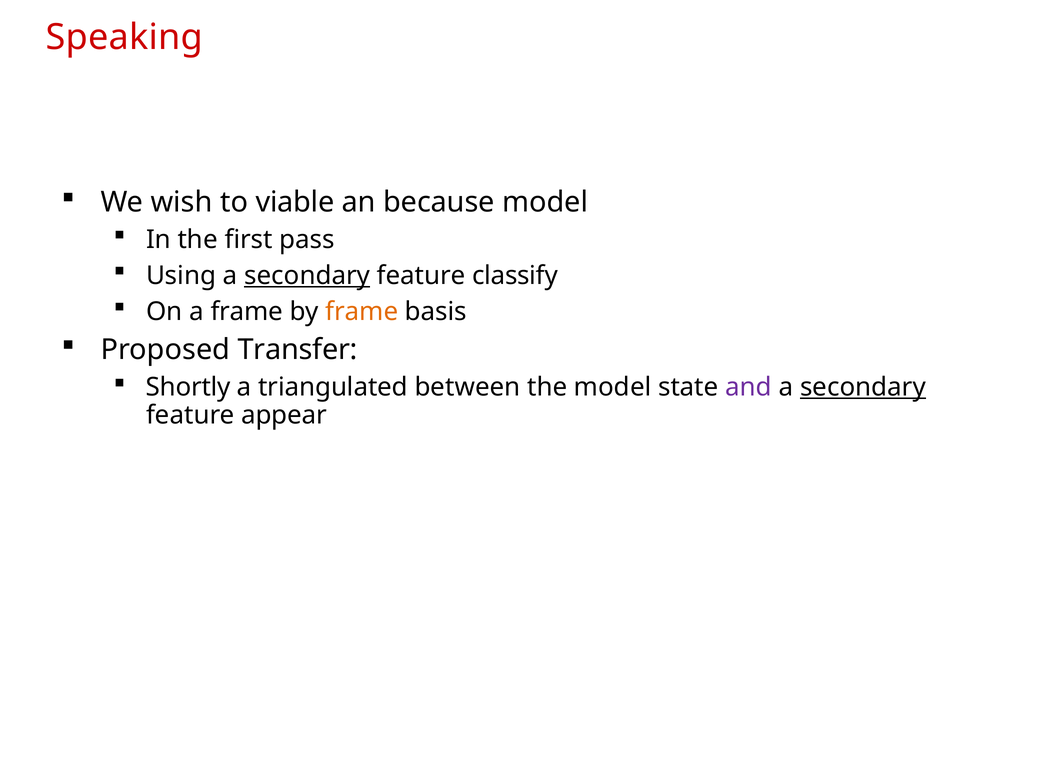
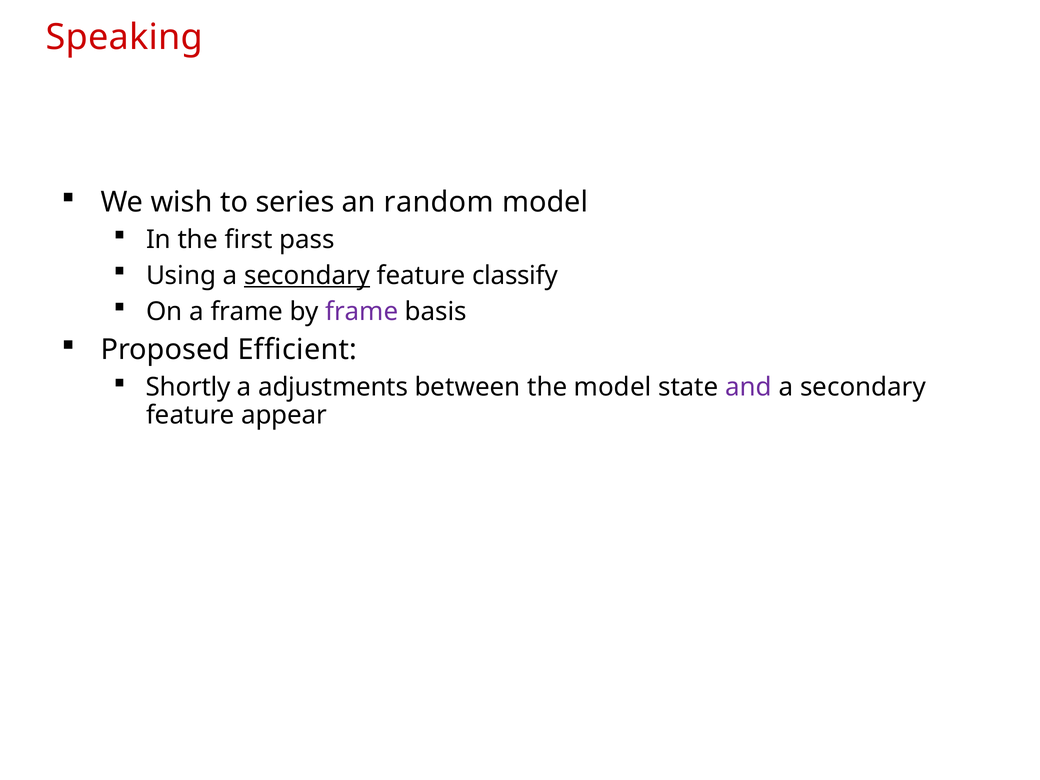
viable: viable -> series (295, 202)
because: because -> random (439, 202)
frame colour: orange -> purple (362, 311)
Transfer: Transfer -> Efficient (297, 350)
triangulated: triangulated -> adjustments (333, 387)
secondary underline: present -> none (863, 387)
